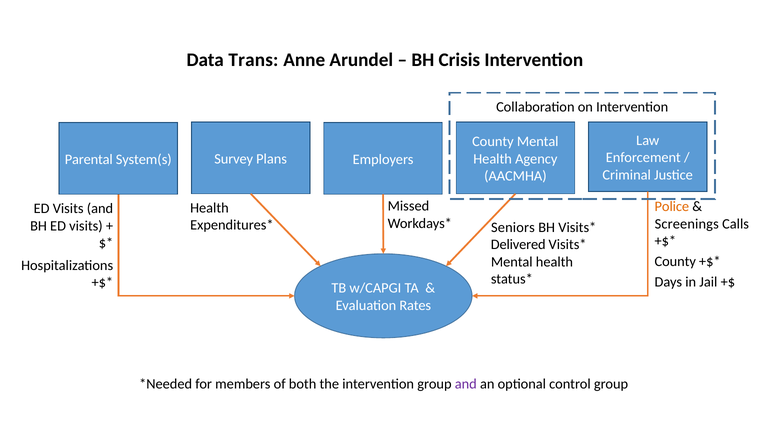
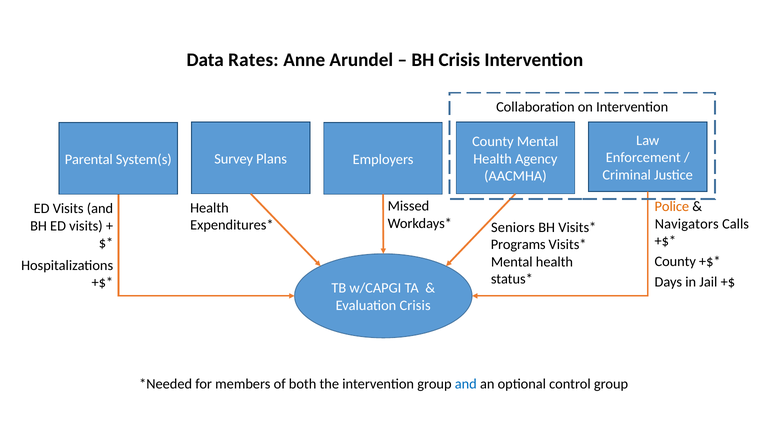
Trans: Trans -> Rates (253, 60)
Screenings: Screenings -> Navigators (687, 224)
Delivered: Delivered -> Programs (518, 244)
Evaluation Rates: Rates -> Crisis (415, 305)
and colour: purple -> blue (466, 383)
